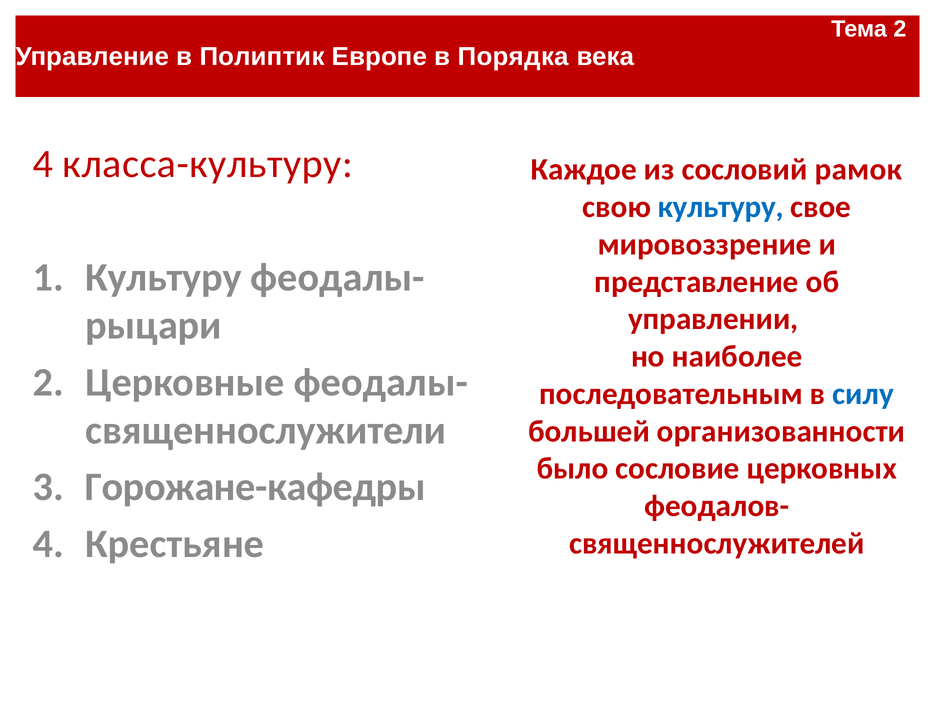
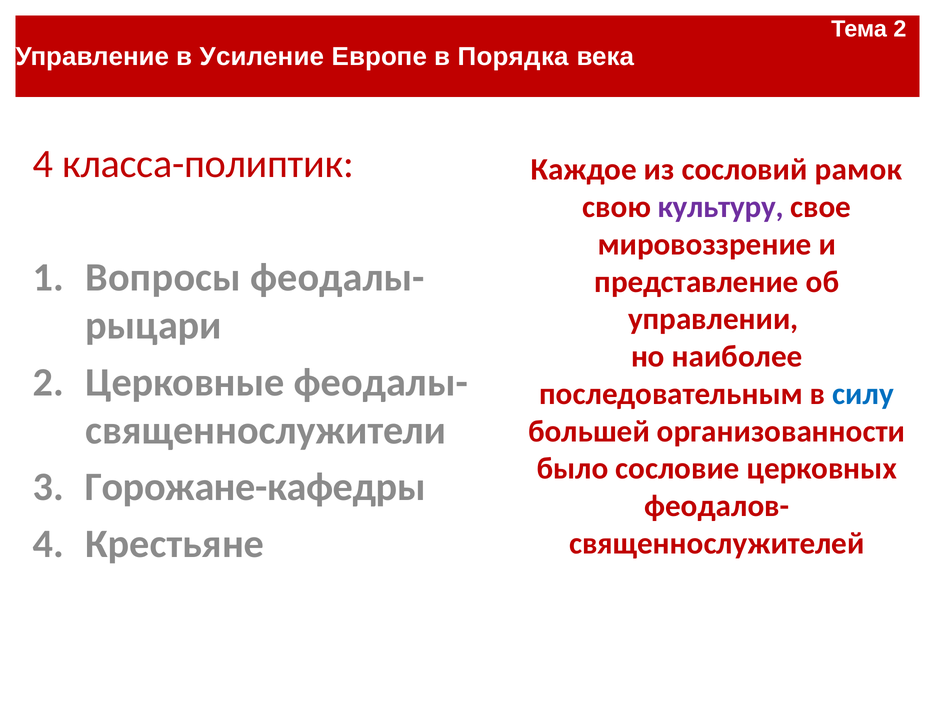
Полиптик: Полиптик -> Усиление (262, 57)
класса-культуру: класса-культуру -> класса-полиптик (208, 164)
культуру colour: blue -> purple (721, 207)
Культуру: Культуру -> Вопросы (163, 277)
